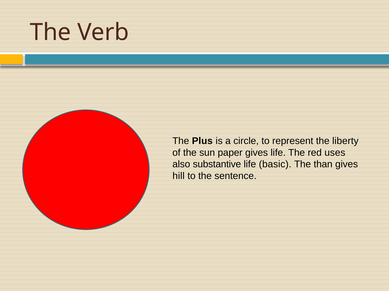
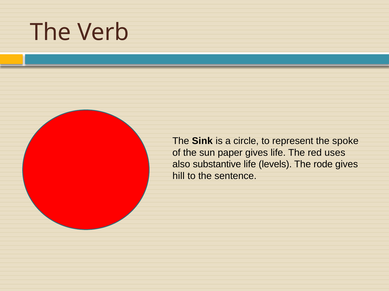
Plus: Plus -> Sink (202, 141)
liberty: liberty -> spoke (345, 141)
basic: basic -> levels (275, 165)
than: than -> rode (323, 165)
